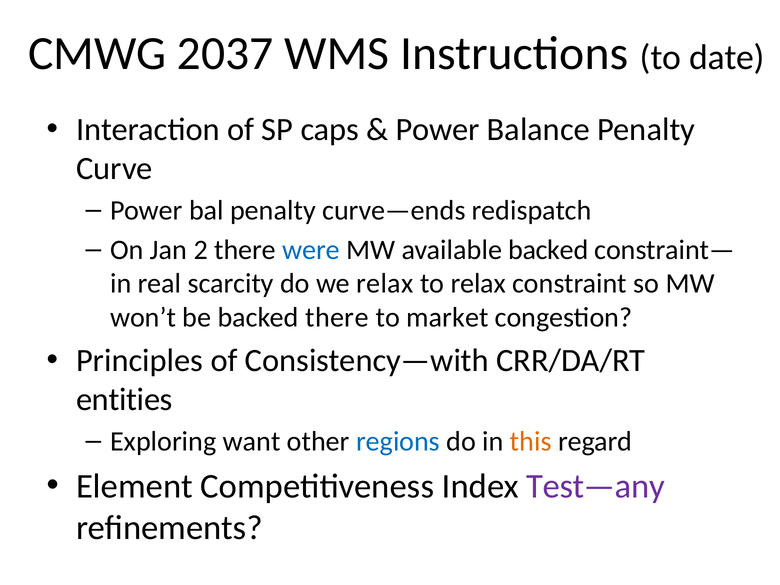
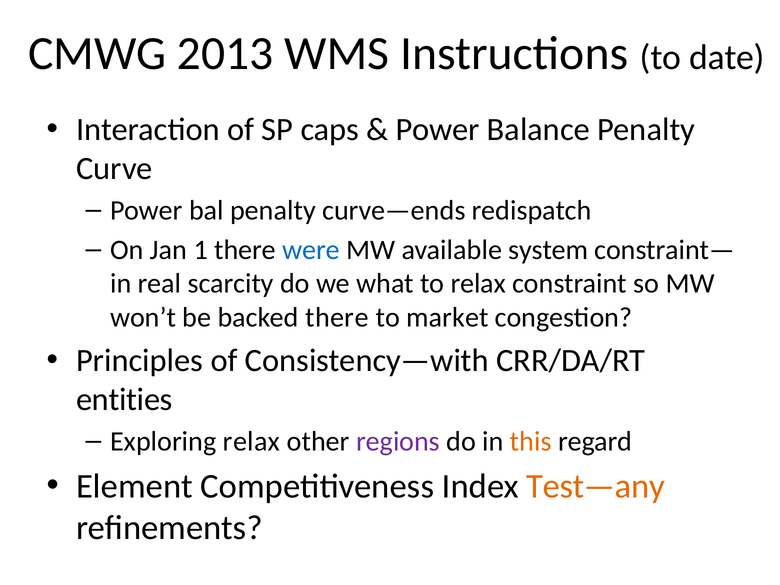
2037: 2037 -> 2013 (225, 53)
2: 2 -> 1 (201, 250)
available backed: backed -> system (548, 250)
we relax: relax -> what (385, 284)
Exploring want: want -> relax (251, 441)
regions colour: blue -> purple (398, 441)
Test—any colour: purple -> orange (595, 486)
